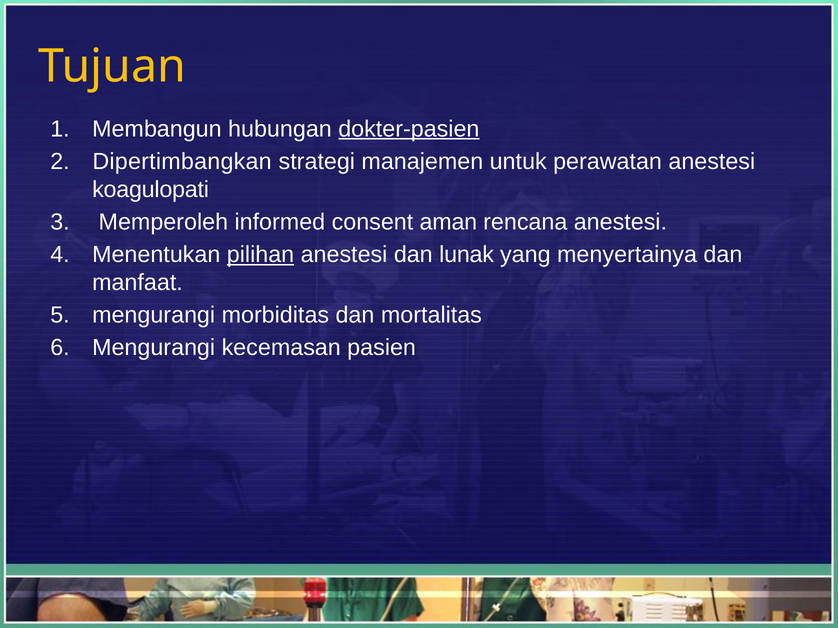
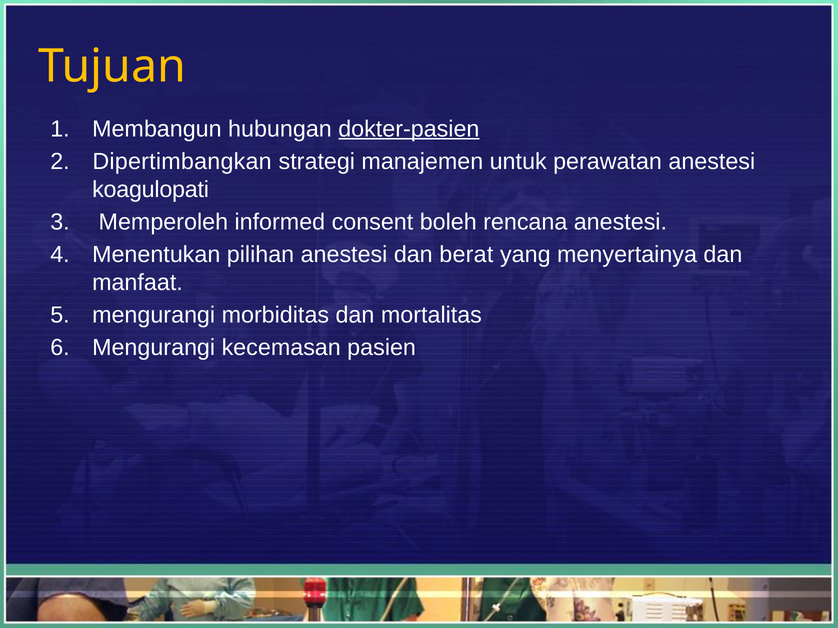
aman: aman -> boleh (448, 222)
pilihan underline: present -> none (261, 255)
lunak: lunak -> berat (466, 255)
